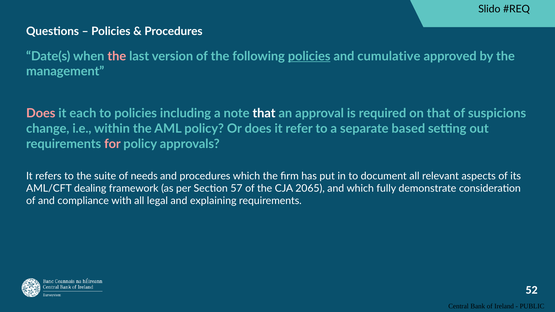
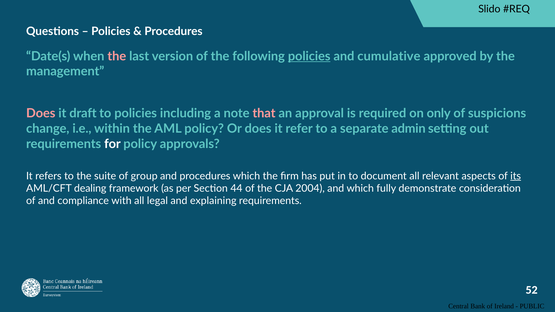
each: each -> draft (83, 114)
that colour: white -> pink (264, 114)
on that: that -> only (439, 114)
based: based -> admin (409, 129)
for colour: pink -> white (112, 144)
needs: needs -> group (144, 176)
its underline: none -> present (516, 176)
57: 57 -> 44 (236, 189)
2065: 2065 -> 2004 (310, 189)
